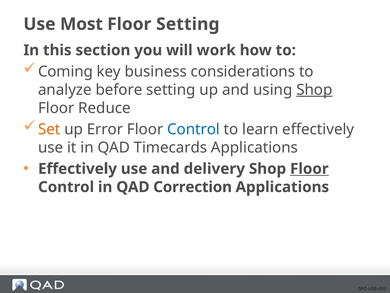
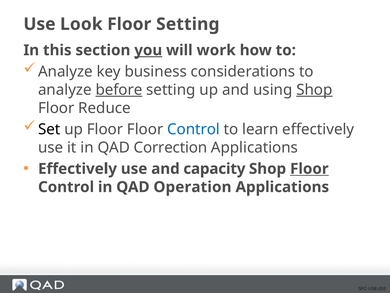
Most: Most -> Look (81, 24)
you underline: none -> present (148, 50)
Coming: Coming -> Analyze (65, 71)
before underline: none -> present (119, 90)
Set colour: orange -> black (49, 129)
up Error: Error -> Floor (105, 129)
Timecards: Timecards -> Correction (170, 147)
delivery: delivery -> capacity (214, 169)
Correction: Correction -> Operation (192, 187)
